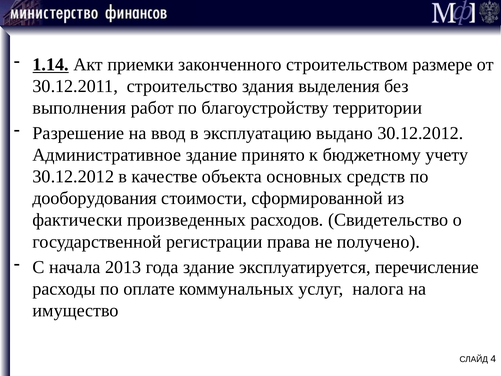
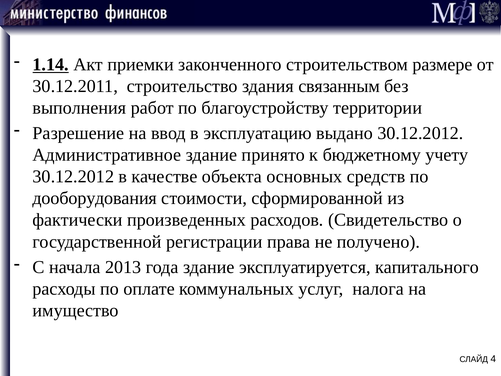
выделения: выделения -> связанным (339, 86)
перечисление: перечисление -> капитального (427, 267)
